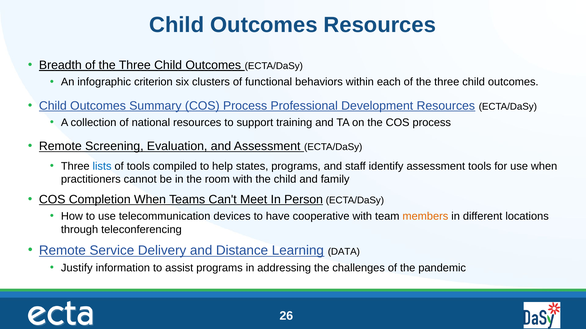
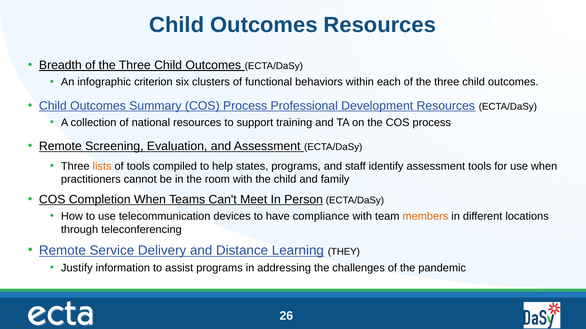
lists colour: blue -> orange (102, 167)
cooperative: cooperative -> compliance (321, 217)
DATA: DATA -> THEY (344, 252)
